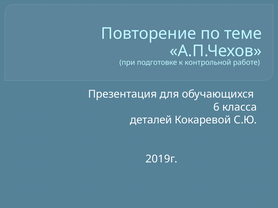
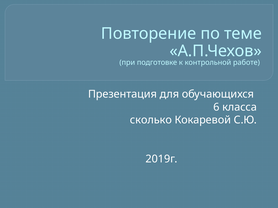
деталей: деталей -> сколько (151, 120)
